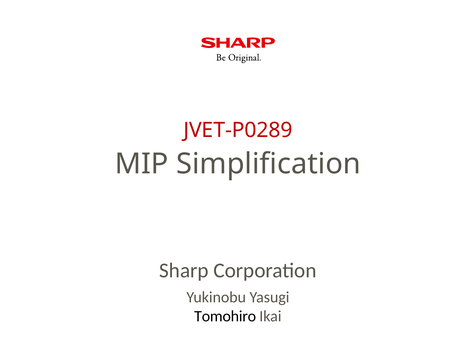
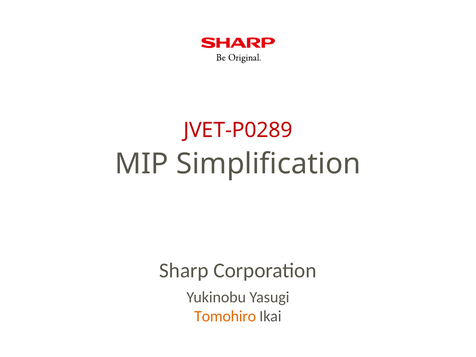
Tomohiro colour: black -> orange (225, 316)
